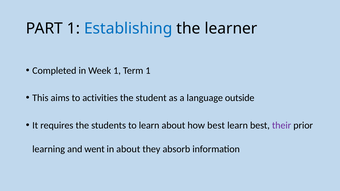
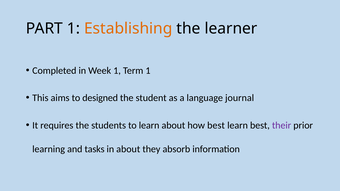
Establishing colour: blue -> orange (128, 29)
activities: activities -> designed (100, 98)
outside: outside -> journal (240, 98)
went: went -> tasks (95, 149)
